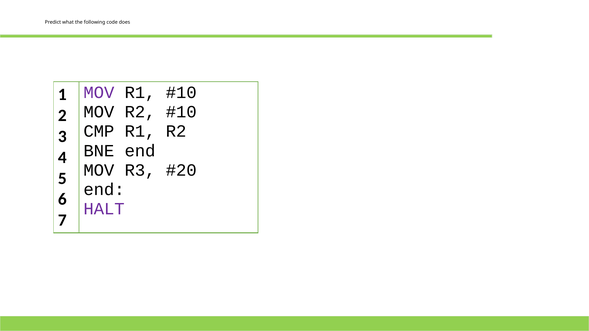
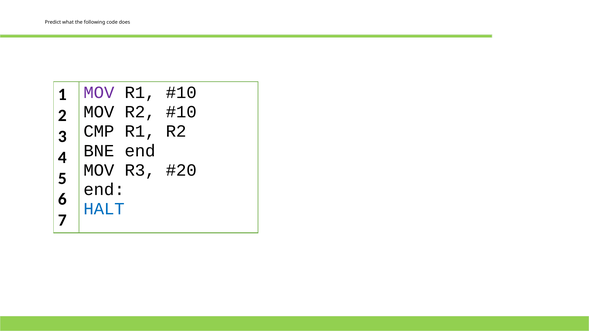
HALT colour: purple -> blue (104, 209)
